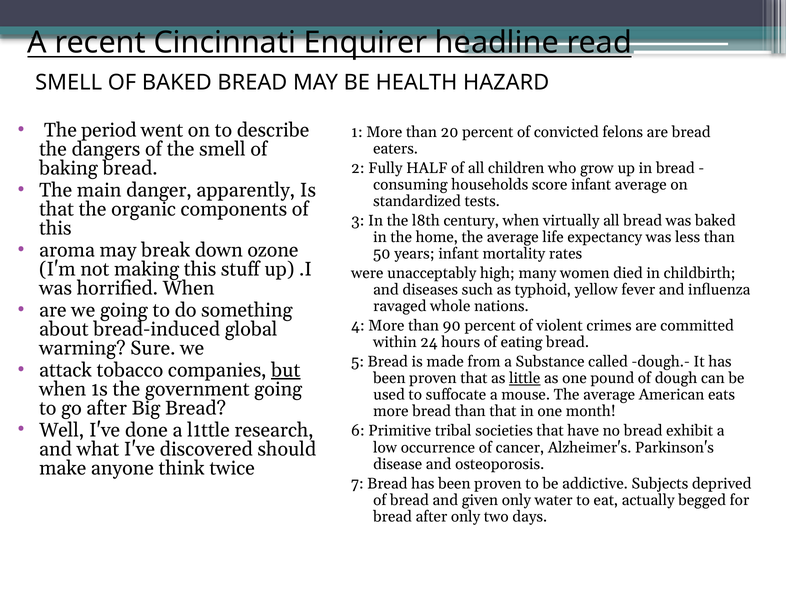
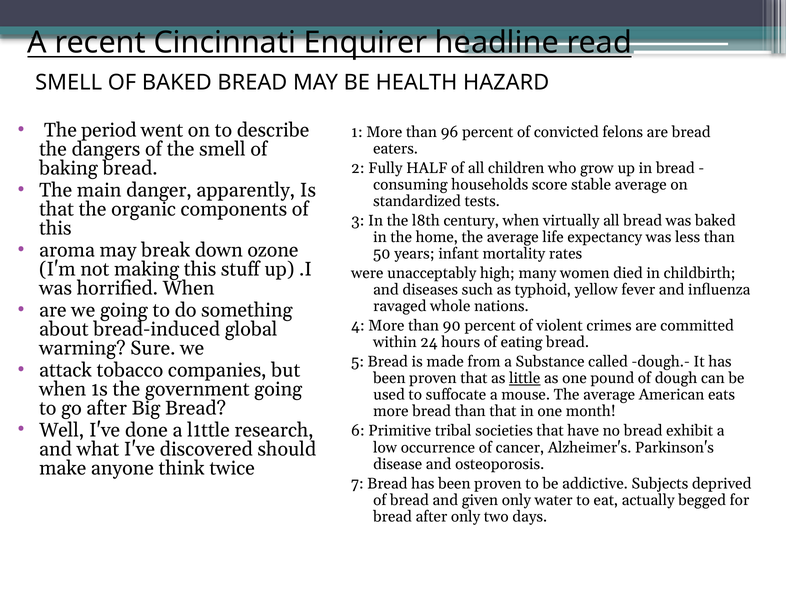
20: 20 -> 96 (450, 132)
score infant: infant -> stable (591, 185)
but underline: present -> none (286, 370)
